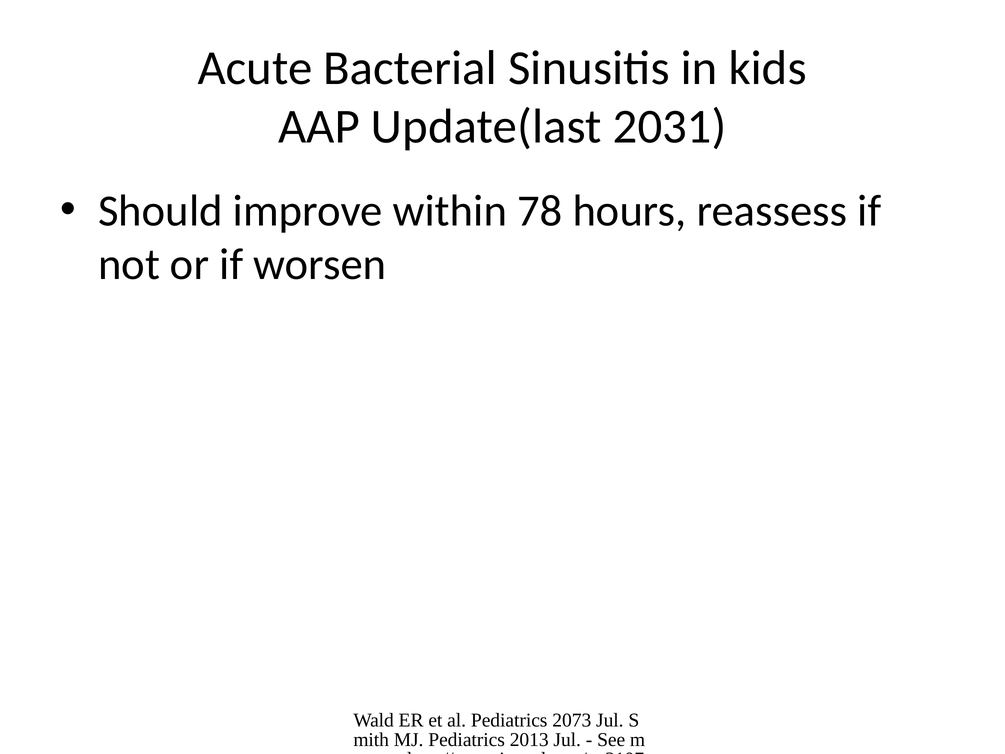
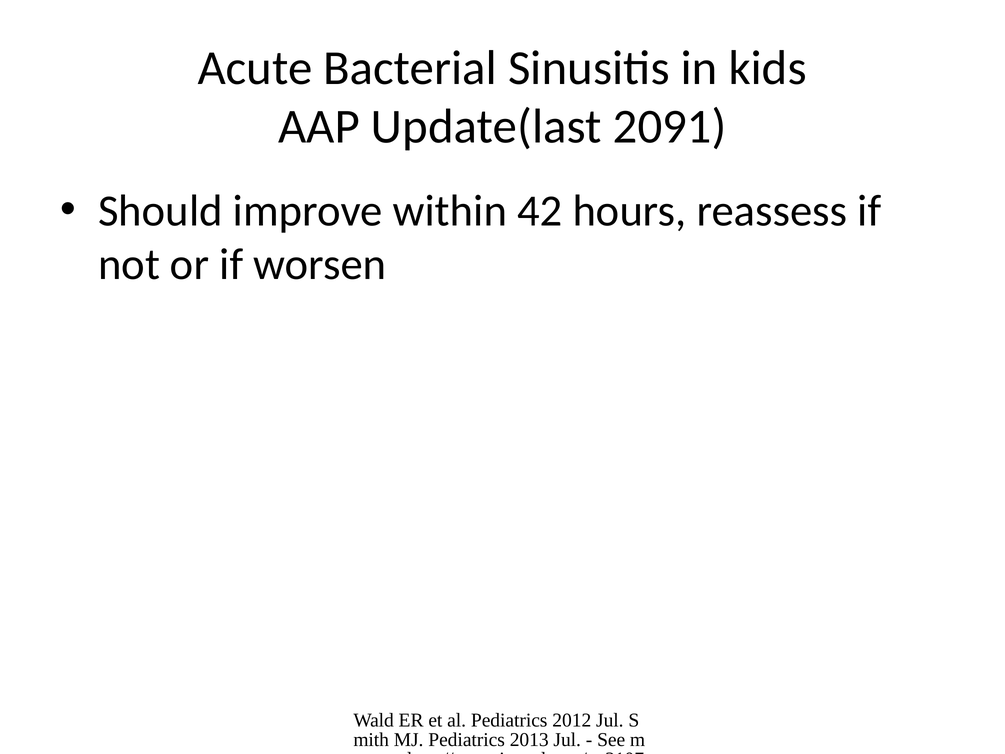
2031: 2031 -> 2091 (670, 127)
78: 78 -> 42 (540, 211)
2073: 2073 -> 2012 (572, 720)
